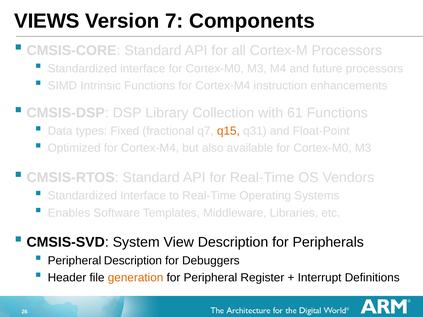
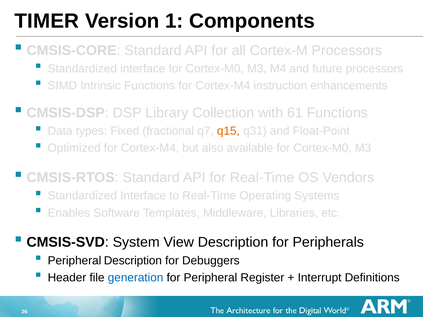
VIEWS: VIEWS -> TIMER (47, 21)
7: 7 -> 1 (174, 21)
generation colour: orange -> blue (136, 278)
